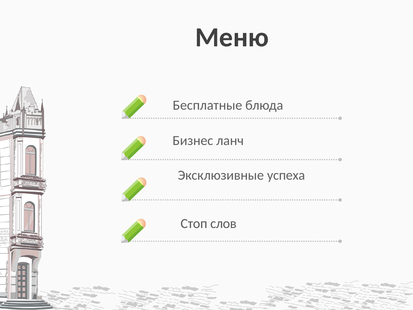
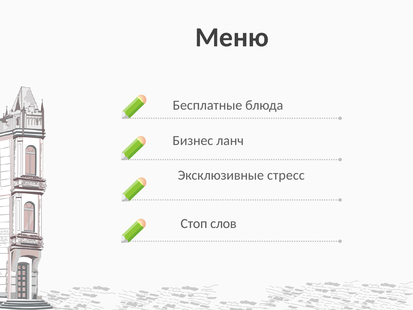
успеха: успеха -> стресс (286, 175)
